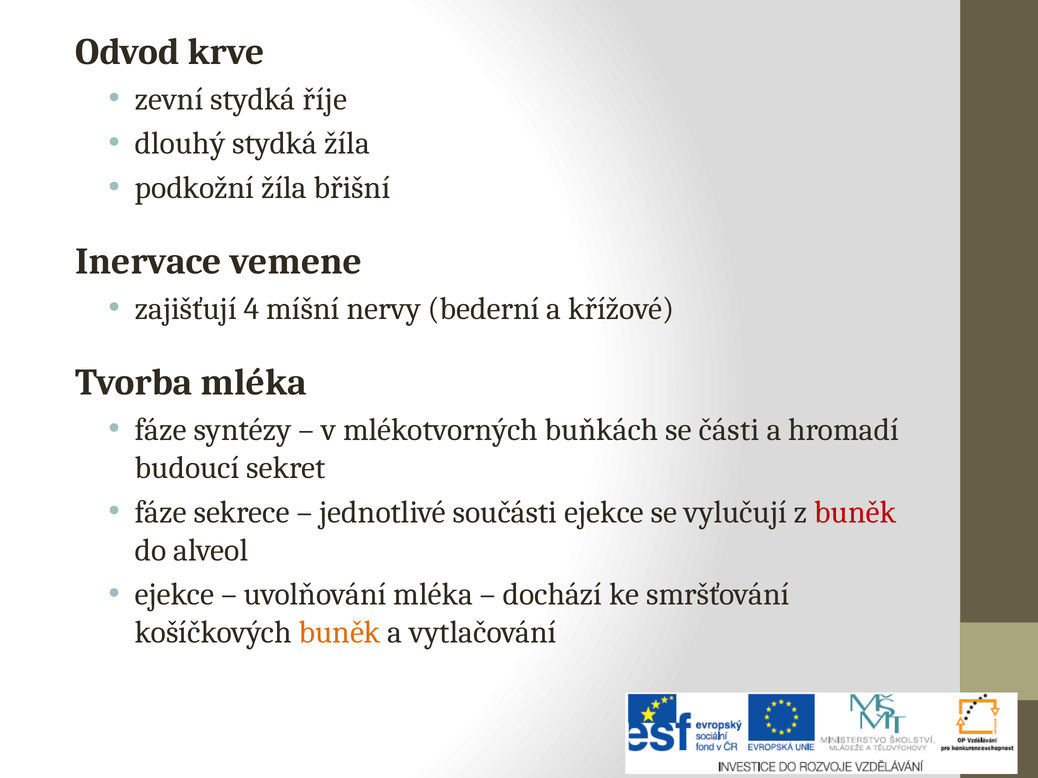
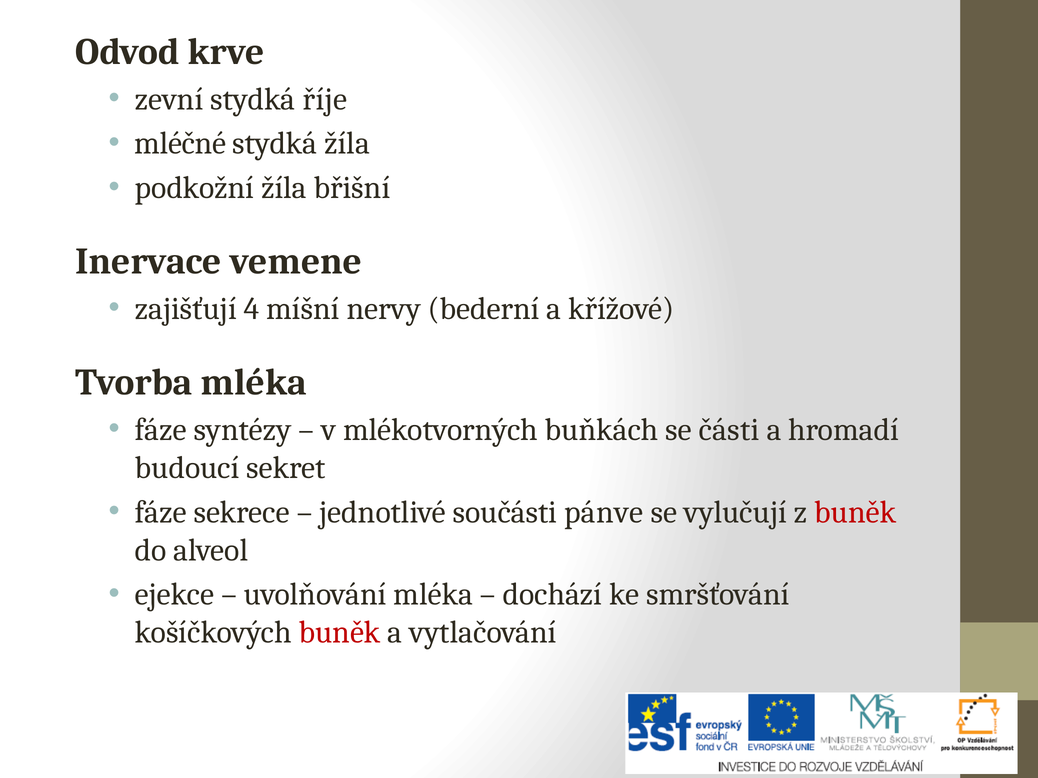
dlouhý: dlouhý -> mléčné (180, 144)
součásti ejekce: ejekce -> pánve (604, 512)
buněk colour: orange -> red (340, 633)
